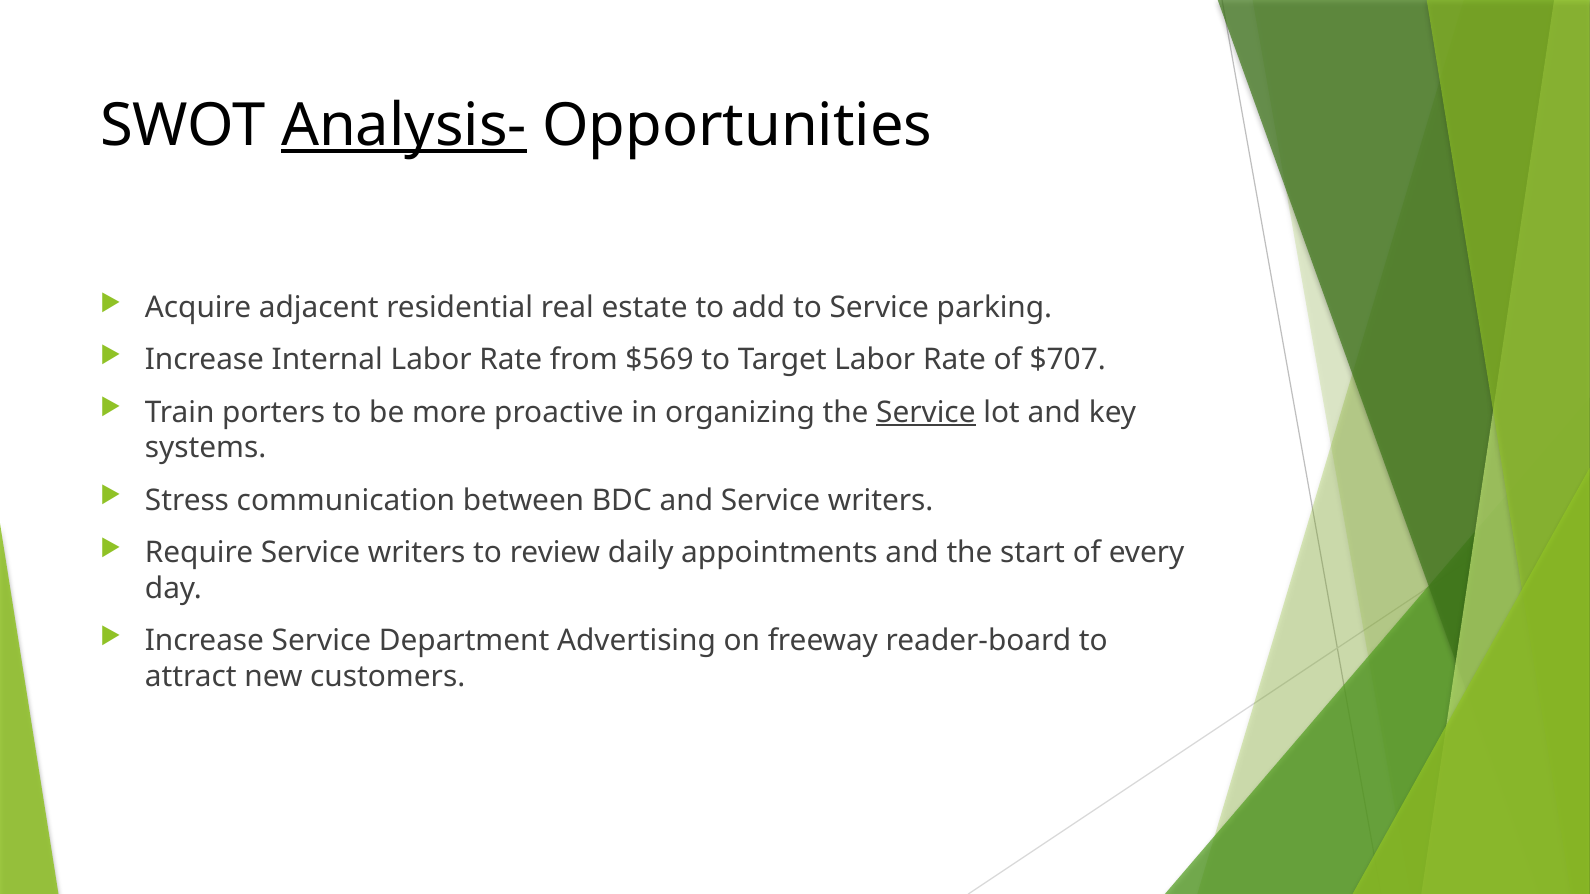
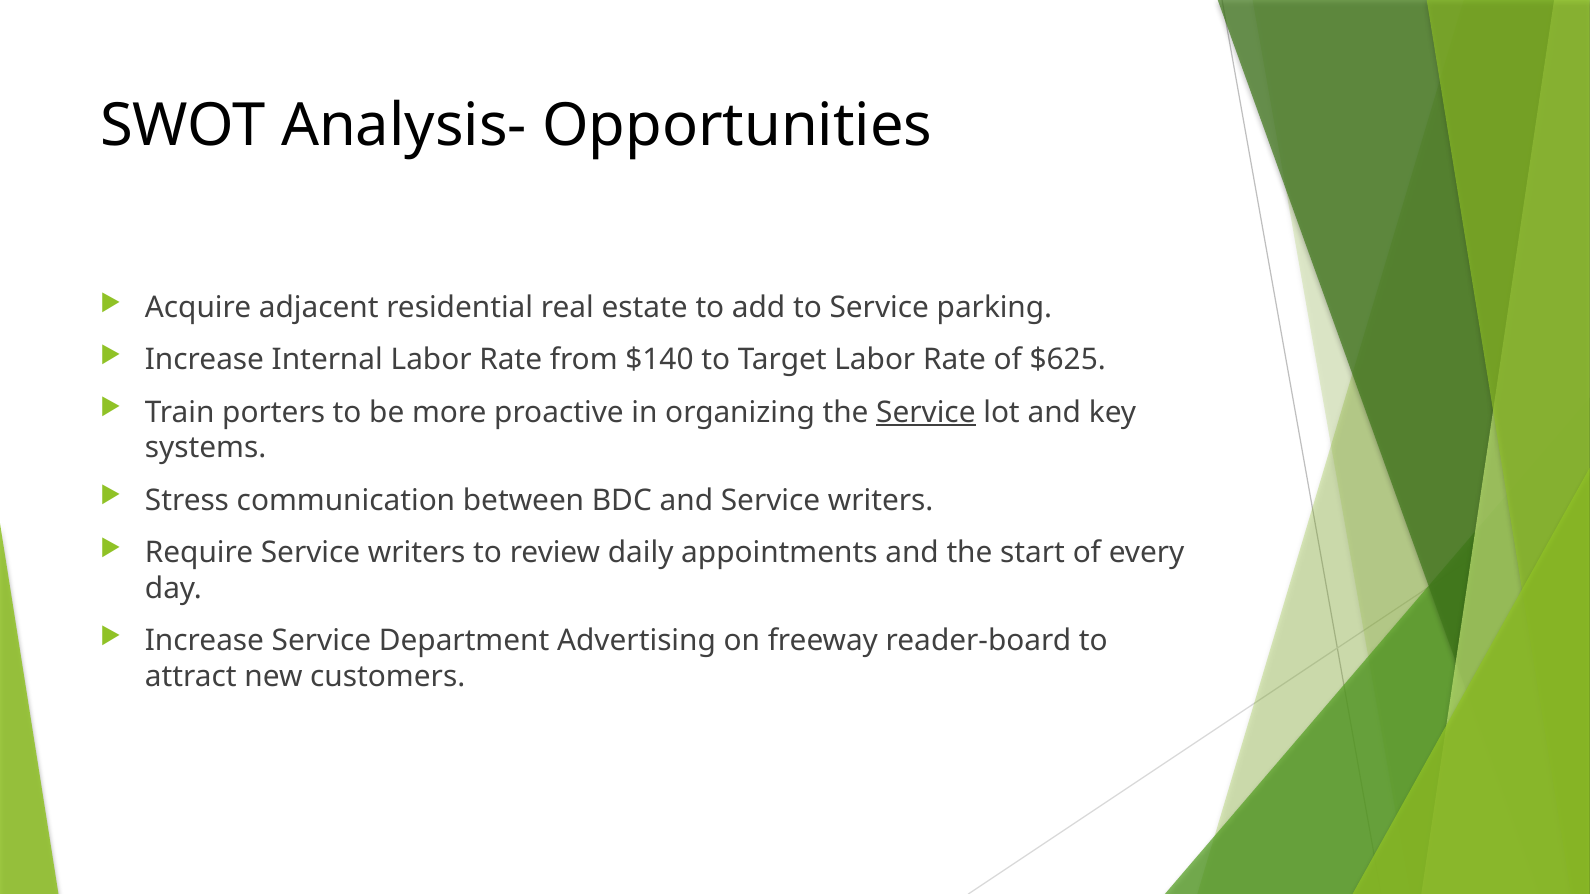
Analysis- underline: present -> none (404, 125)
$569: $569 -> $140 (659, 360)
$707: $707 -> $625 (1068, 360)
